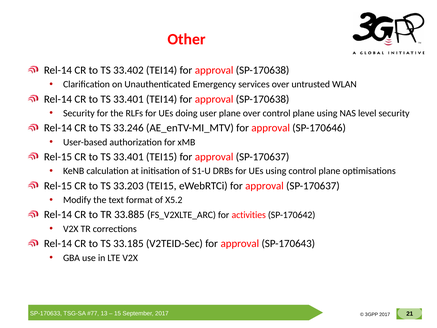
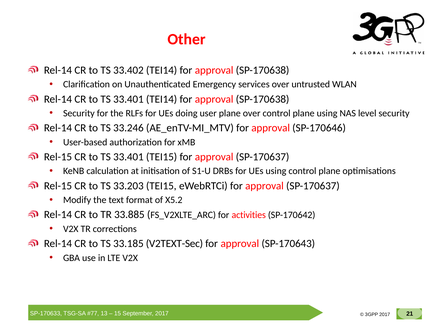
V2TEID-Sec: V2TEID-Sec -> V2TEXT-Sec (174, 243)
